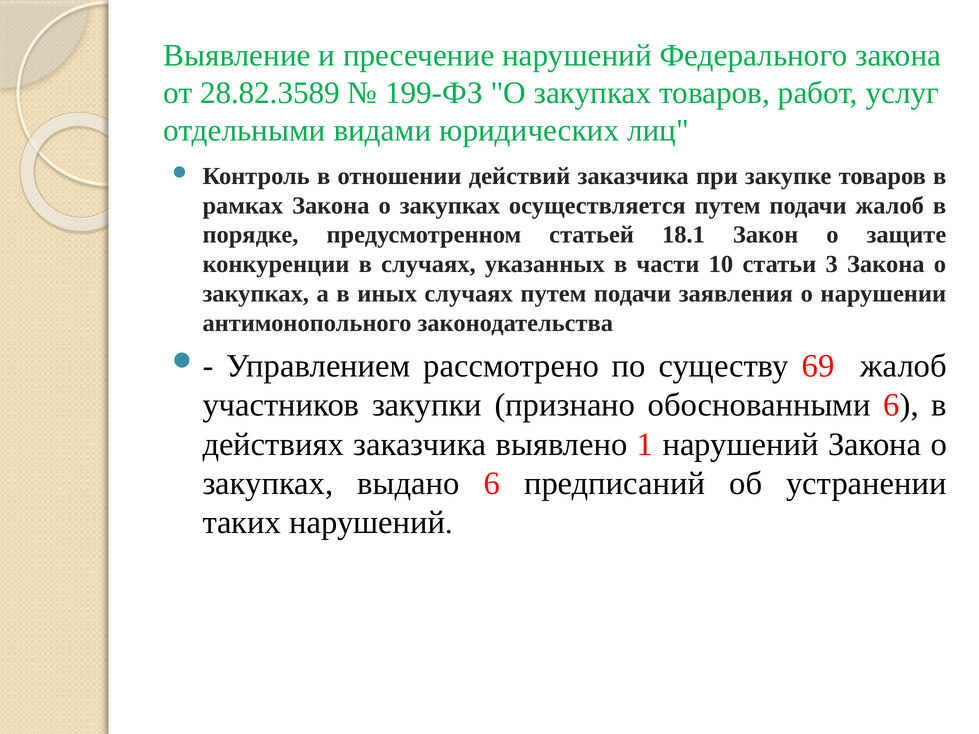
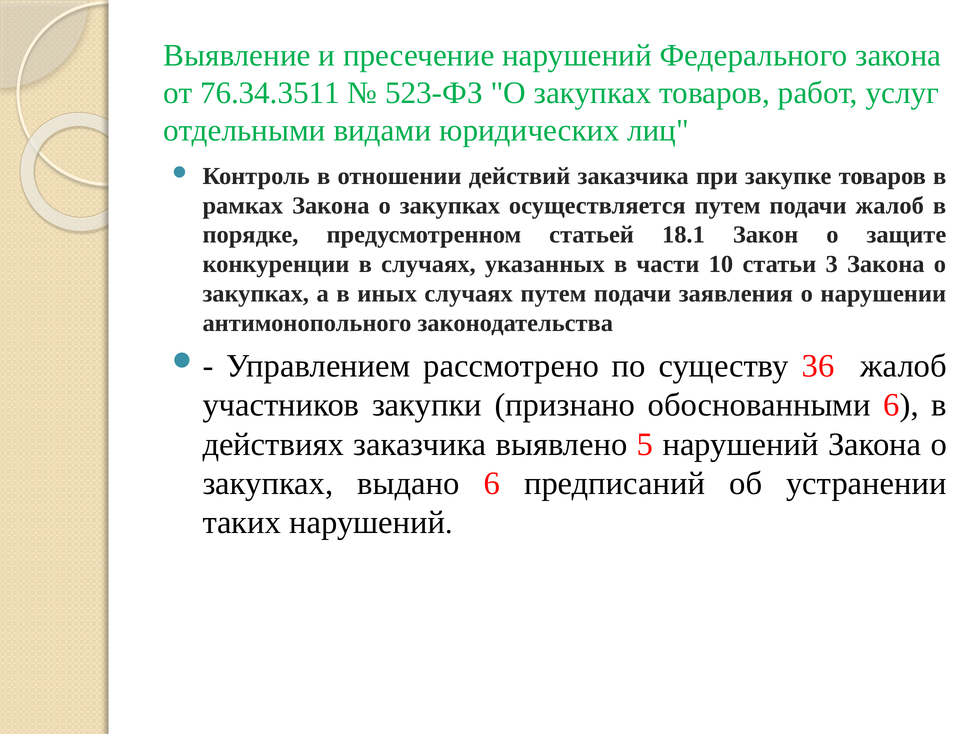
28.82.3589: 28.82.3589 -> 76.34.3511 (270, 93)
199-ФЗ: 199-ФЗ -> 523-ФЗ (434, 93)
69: 69 -> 36 (818, 366)
1: 1 -> 5 (645, 444)
